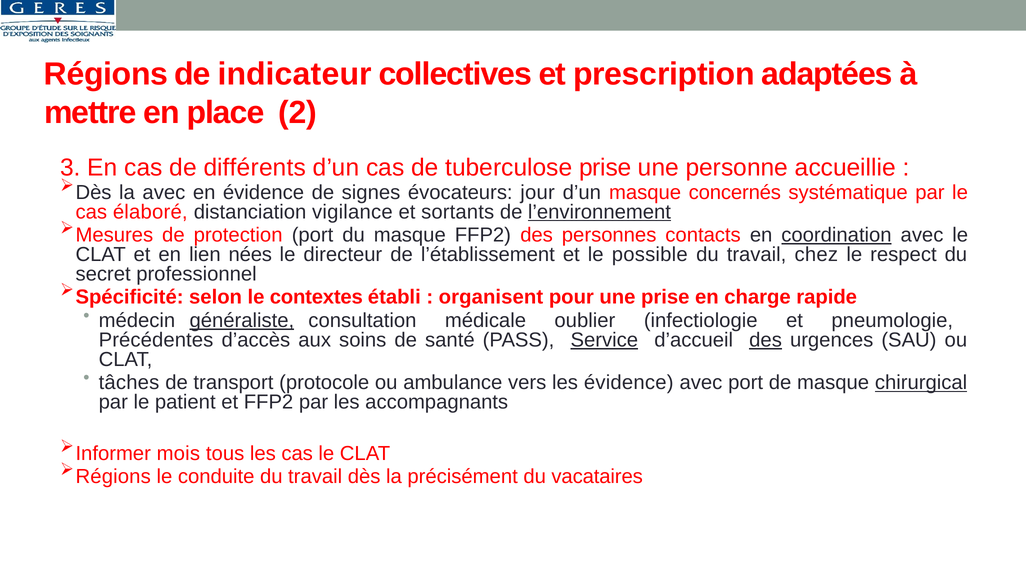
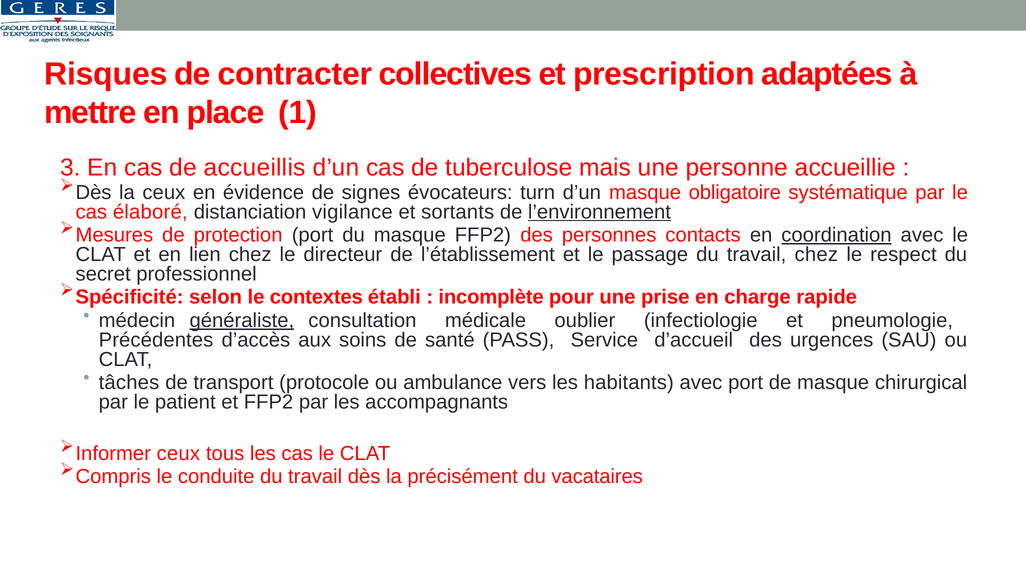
Régions: Régions -> Risques (106, 74)
indicateur: indicateur -> contracter (295, 74)
2: 2 -> 1 (298, 113)
différents: différents -> accueillis (255, 168)
tuberculose prise: prise -> mais (605, 168)
la avec: avec -> ceux (164, 192)
jour: jour -> turn (538, 192)
concernés: concernés -> obligatoire (735, 192)
lien nées: nées -> chez (250, 255)
possible: possible -> passage (650, 255)
organisent: organisent -> incomplète (491, 297)
Service underline: present -> none (604, 340)
des underline: present -> none (766, 340)
les évidence: évidence -> habitants (629, 383)
chirurgical underline: present -> none (921, 383)
Informer mois: mois -> ceux (178, 454)
Régions: Régions -> Compris (113, 477)
